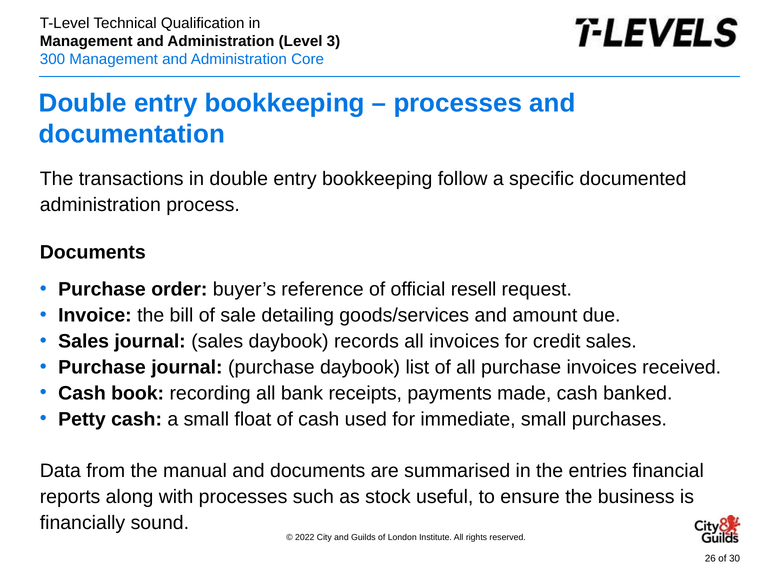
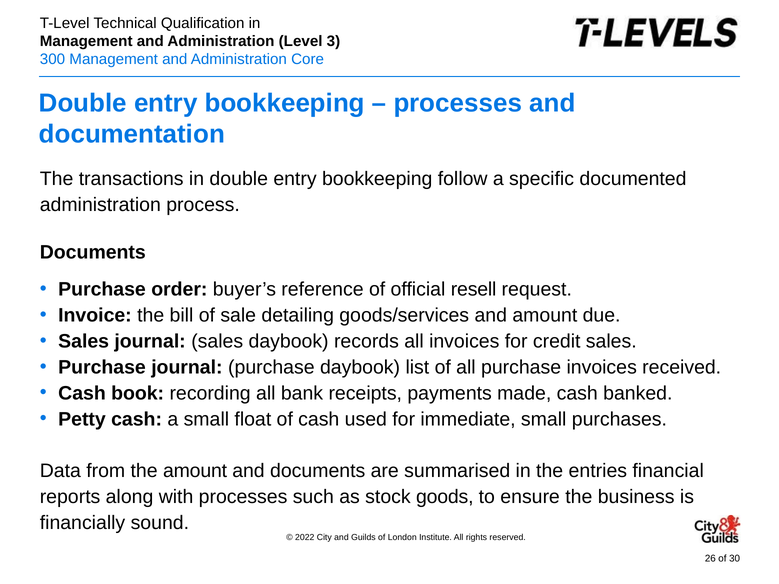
the manual: manual -> amount (195, 471)
useful: useful -> goods (445, 497)
